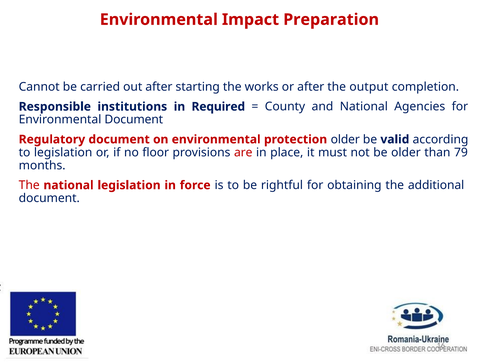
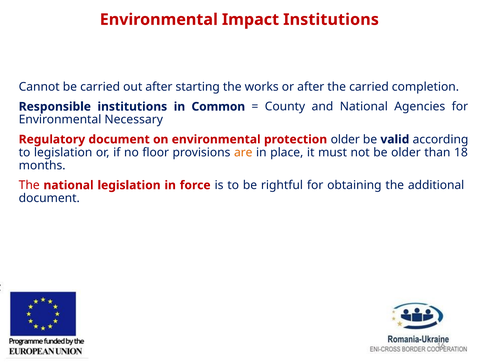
Impact Preparation: Preparation -> Institutions (331, 20)
the output: output -> carried (369, 87)
Required: Required -> Common (218, 107)
Environmental Document: Document -> Necessary (134, 120)
are colour: red -> orange (243, 153)
79: 79 -> 18 (461, 153)
